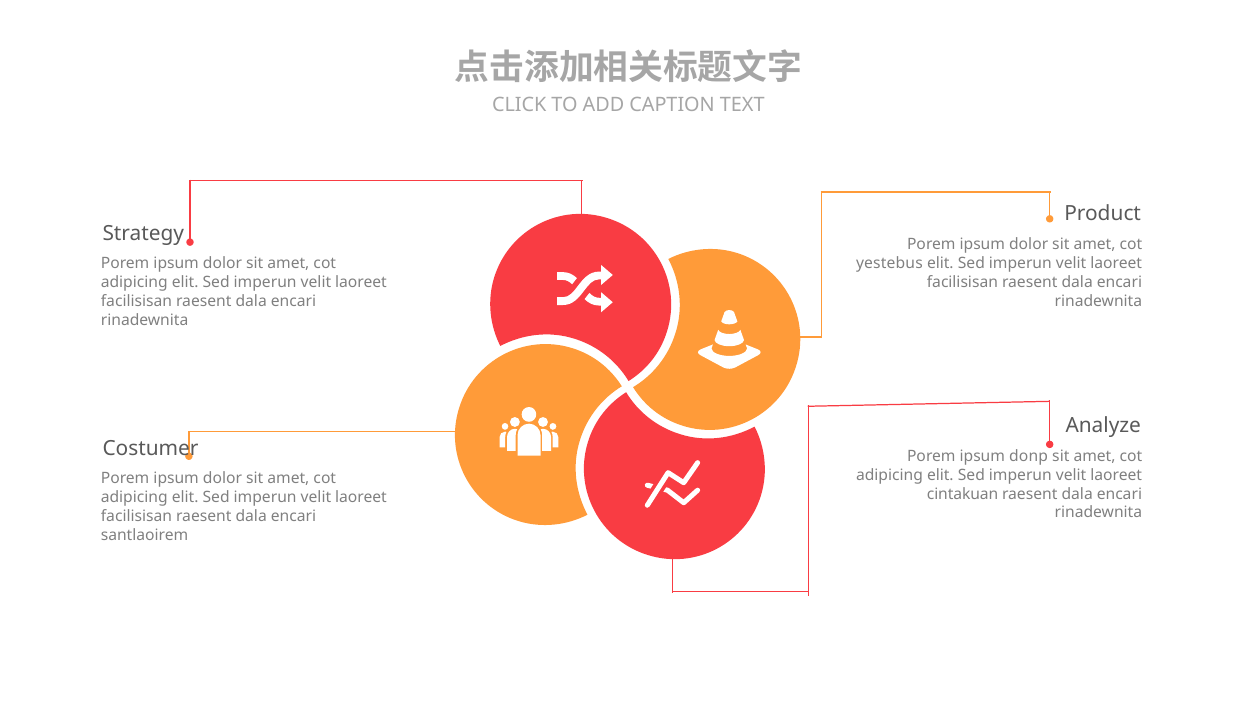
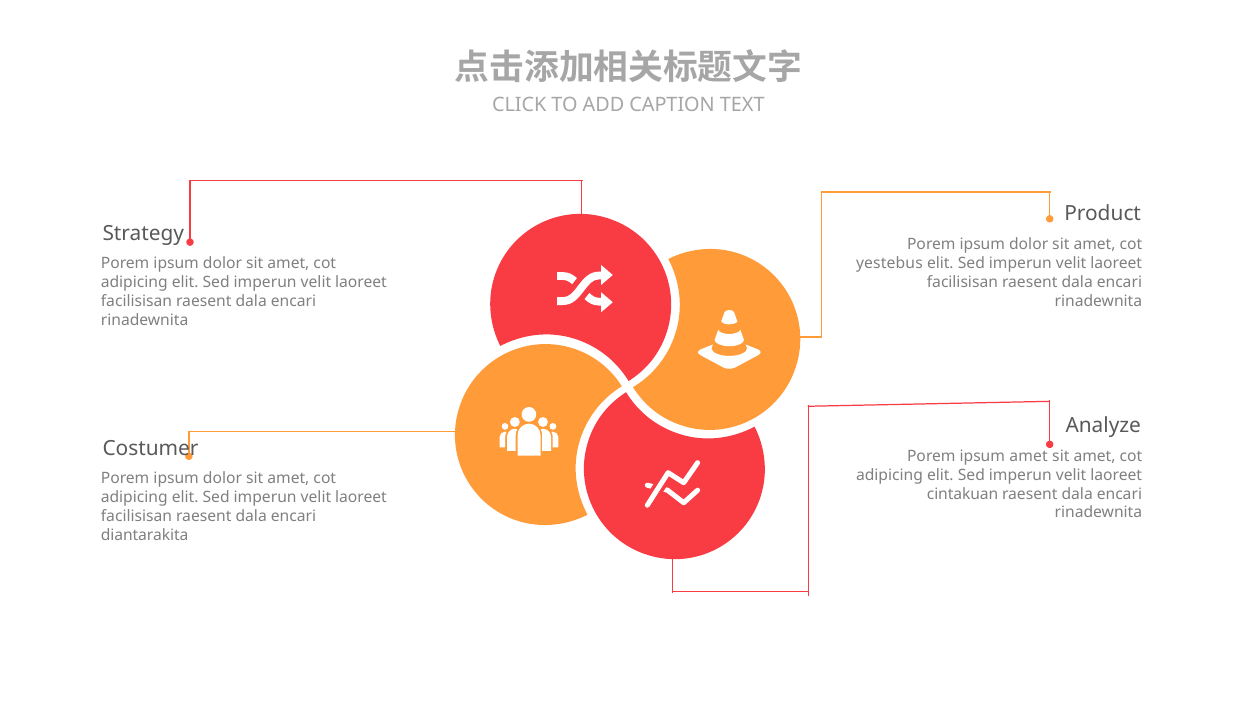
ipsum donp: donp -> amet (1029, 456)
santlaoirem: santlaoirem -> diantarakita (145, 535)
